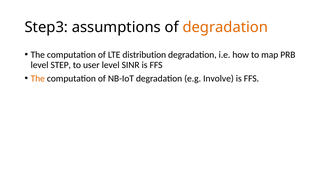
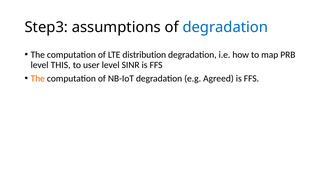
degradation colour: orange -> blue (225, 27)
STEP: STEP -> THIS (61, 65)
Involve: Involve -> Agreed (218, 78)
